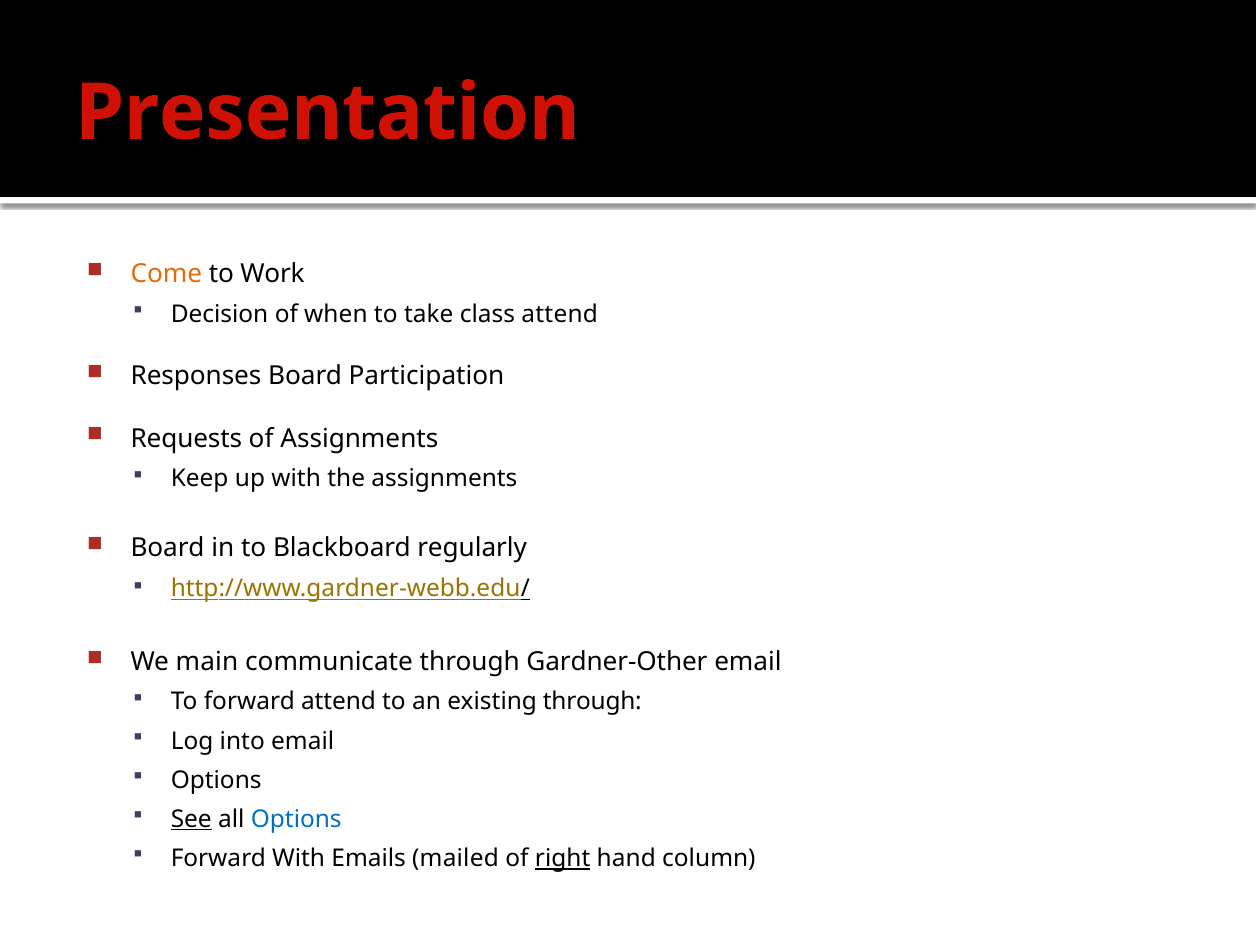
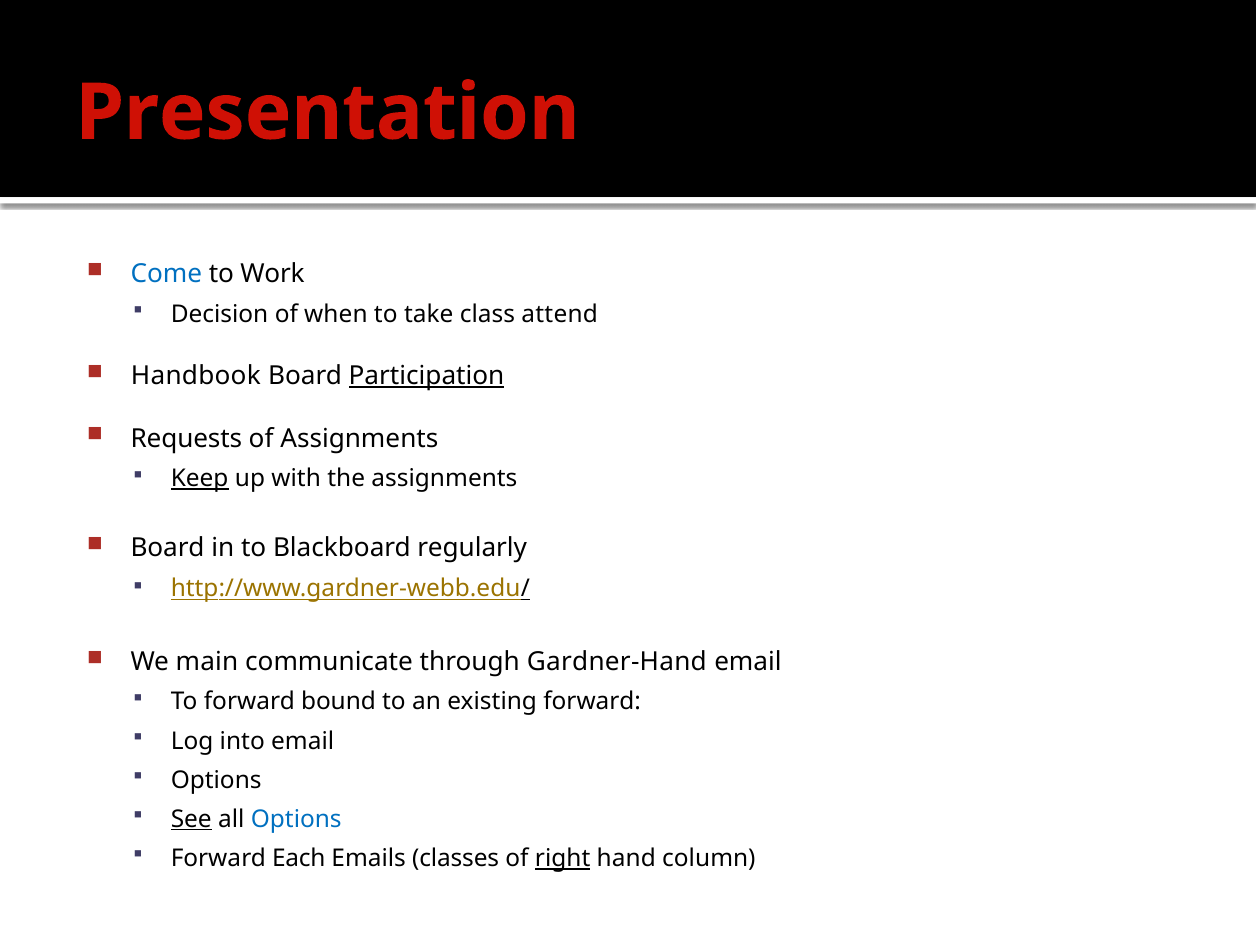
Come colour: orange -> blue (166, 274)
Responses: Responses -> Handbook (196, 376)
Participation underline: none -> present (427, 376)
Keep underline: none -> present (200, 479)
Gardner-Other: Gardner-Other -> Gardner-Hand (617, 662)
forward attend: attend -> bound (338, 702)
existing through: through -> forward (592, 702)
Forward With: With -> Each (299, 858)
mailed: mailed -> classes (456, 858)
